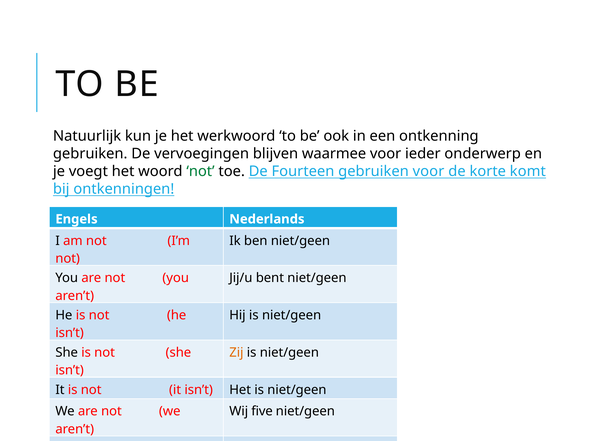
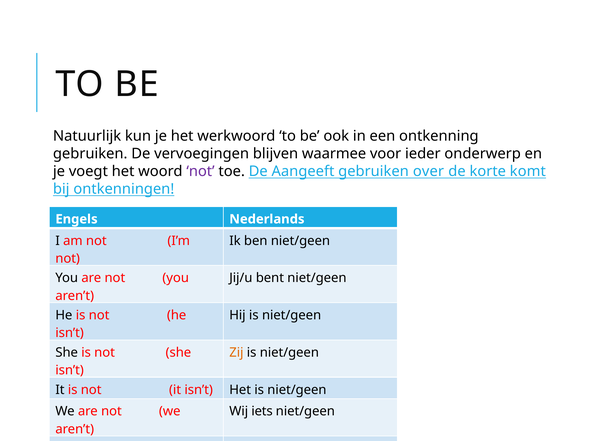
not colour: green -> purple (201, 172)
Fourteen: Fourteen -> Aangeeft (303, 172)
gebruiken voor: voor -> over (428, 172)
five: five -> iets (262, 412)
